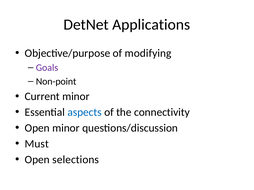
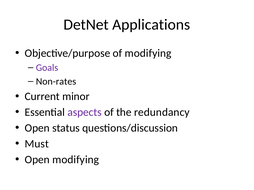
Non-point: Non-point -> Non-rates (56, 82)
aspects colour: blue -> purple (85, 113)
connectivity: connectivity -> redundancy (162, 113)
Open minor: minor -> status (66, 128)
Open selections: selections -> modifying (76, 160)
